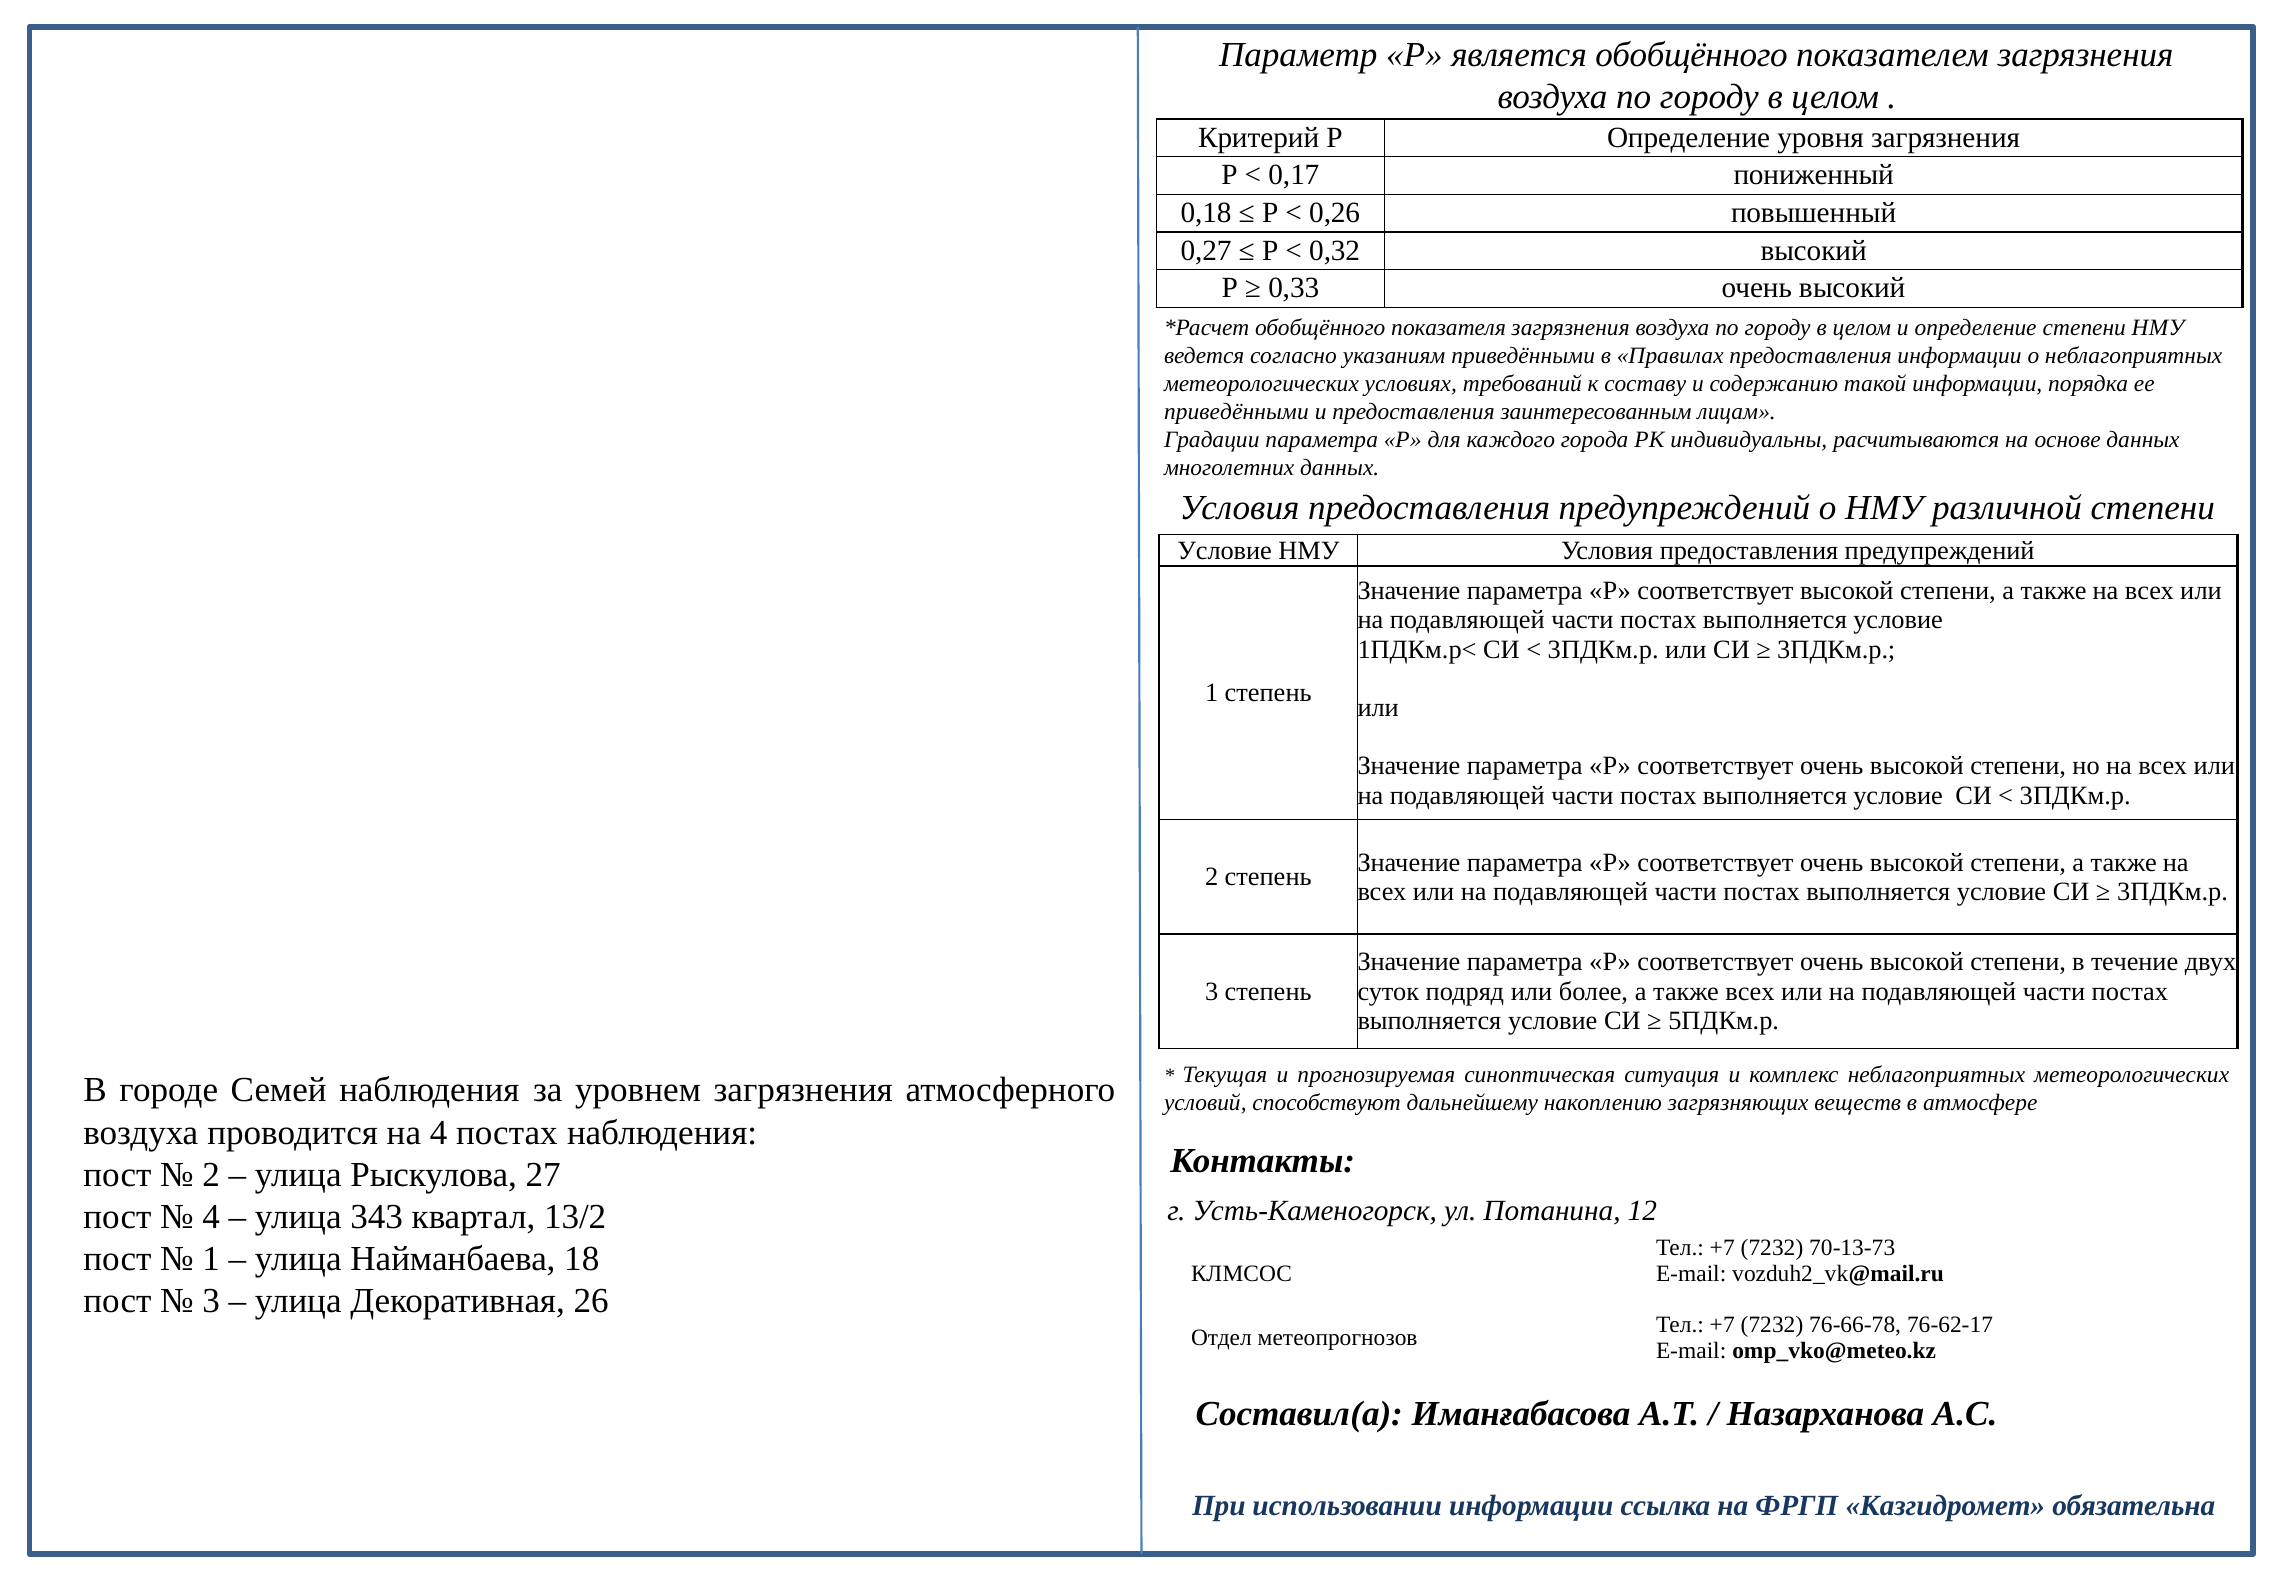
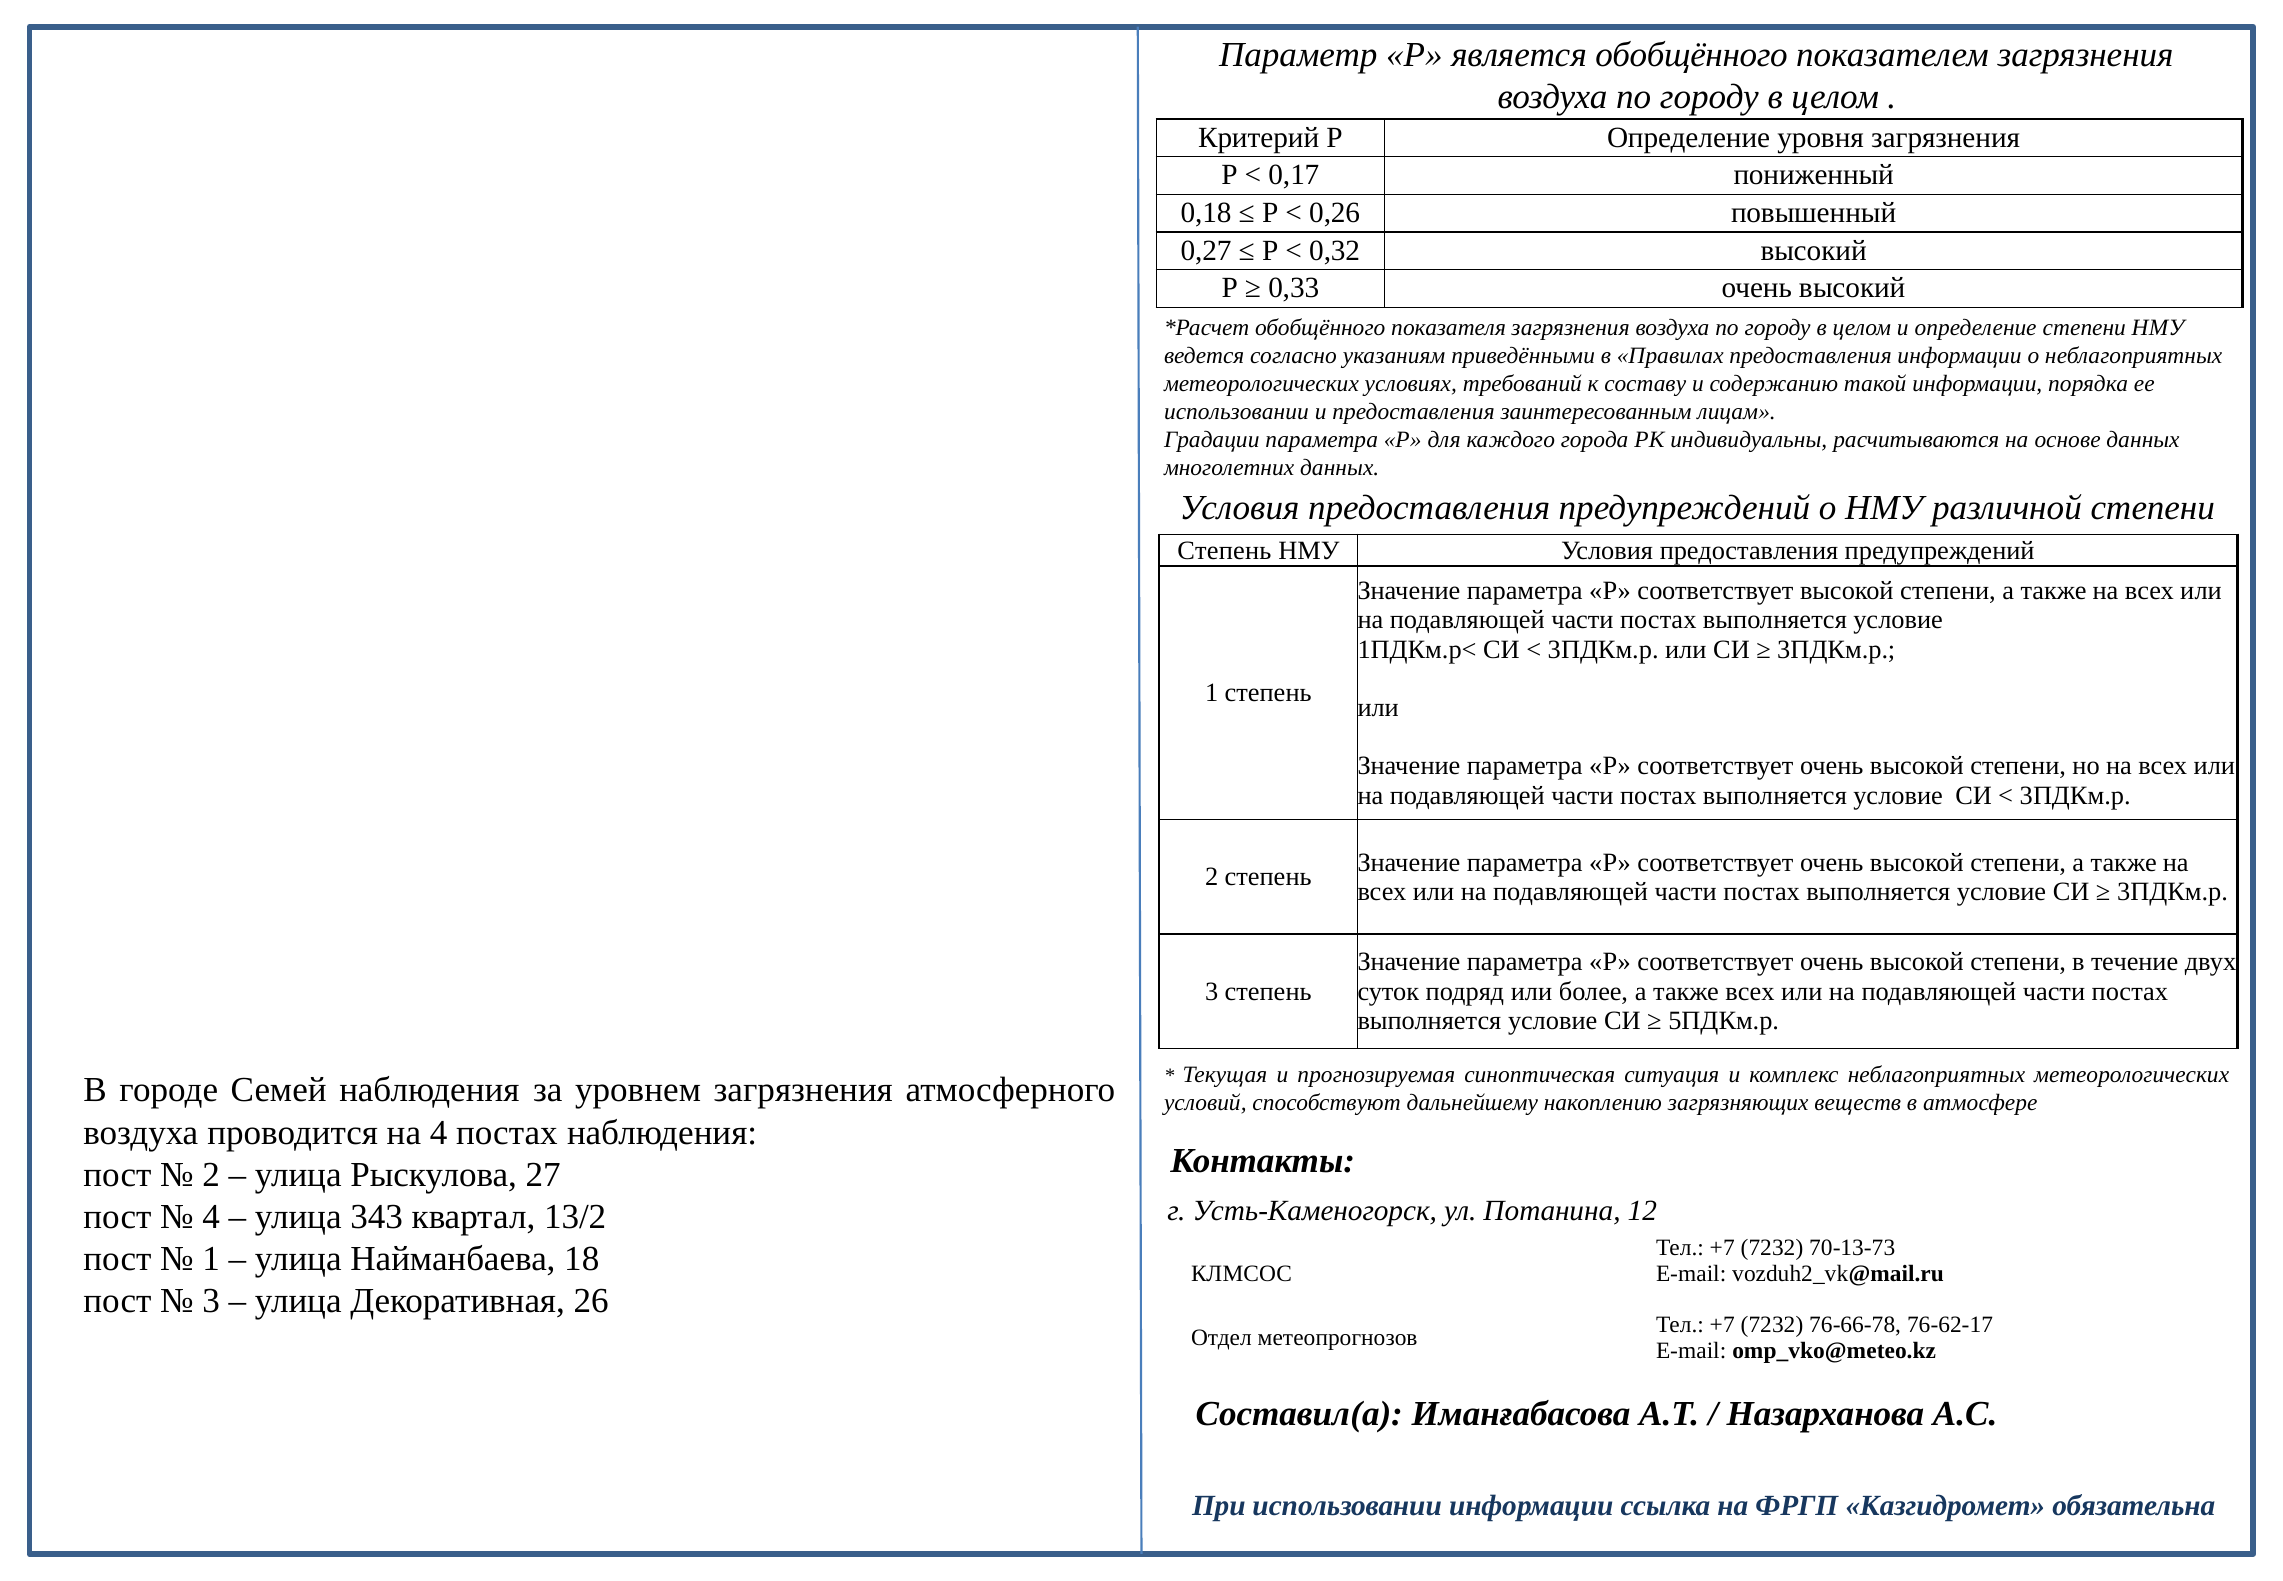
приведёнными: приведёнными -> использовании (1236, 412)
Условие: Условие -> Степень (1224, 550)
